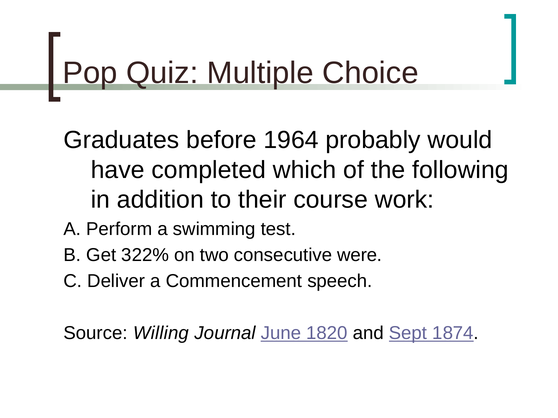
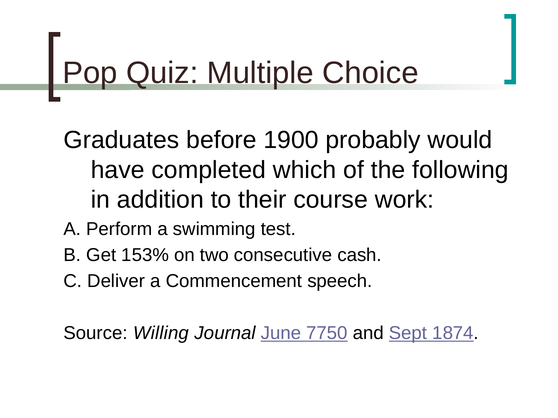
1964: 1964 -> 1900 (291, 140)
322%: 322% -> 153% (145, 255)
were: were -> cash (360, 255)
1820: 1820 -> 7750 (327, 333)
